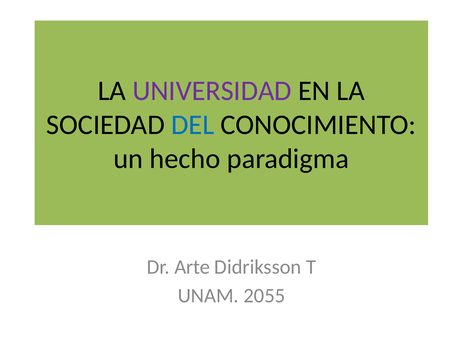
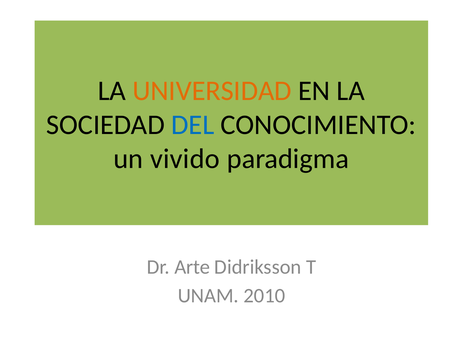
UNIVERSIDAD colour: purple -> orange (212, 91)
hecho: hecho -> vivido (185, 159)
2055: 2055 -> 2010 (264, 295)
